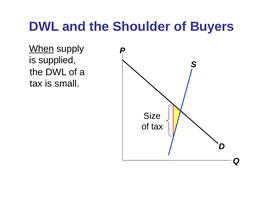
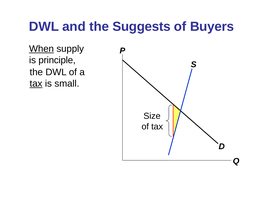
Shoulder: Shoulder -> Suggests (142, 27)
supplied: supplied -> principle (57, 60)
tax underline: none -> present (36, 84)
